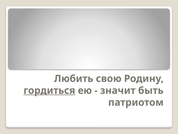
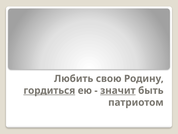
значит underline: none -> present (118, 90)
